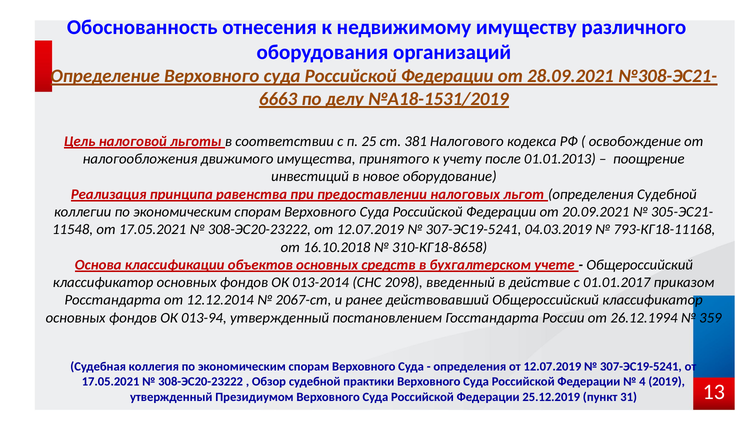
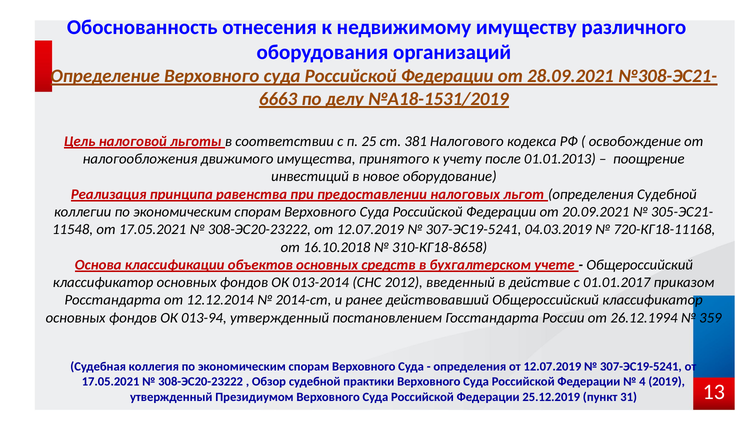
793-КГ18-11168: 793-КГ18-11168 -> 720-КГ18-11168 (664, 230)
2098: 2098 -> 2012 (404, 283)
2067-ст: 2067-ст -> 2014-ст (303, 300)
